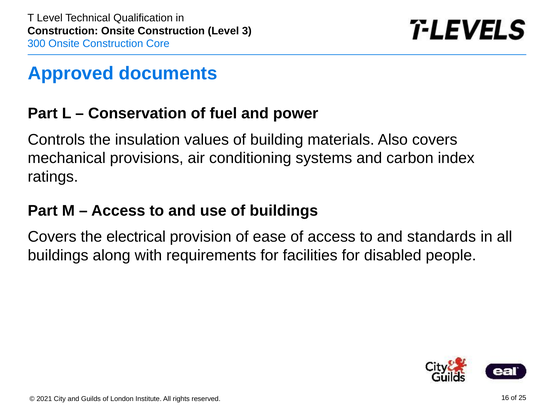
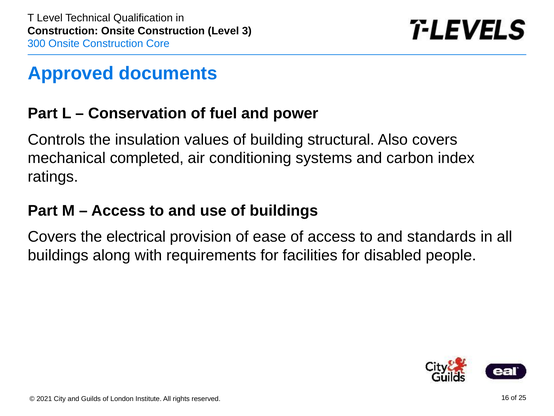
materials: materials -> structural (341, 140)
provisions: provisions -> completed (147, 158)
